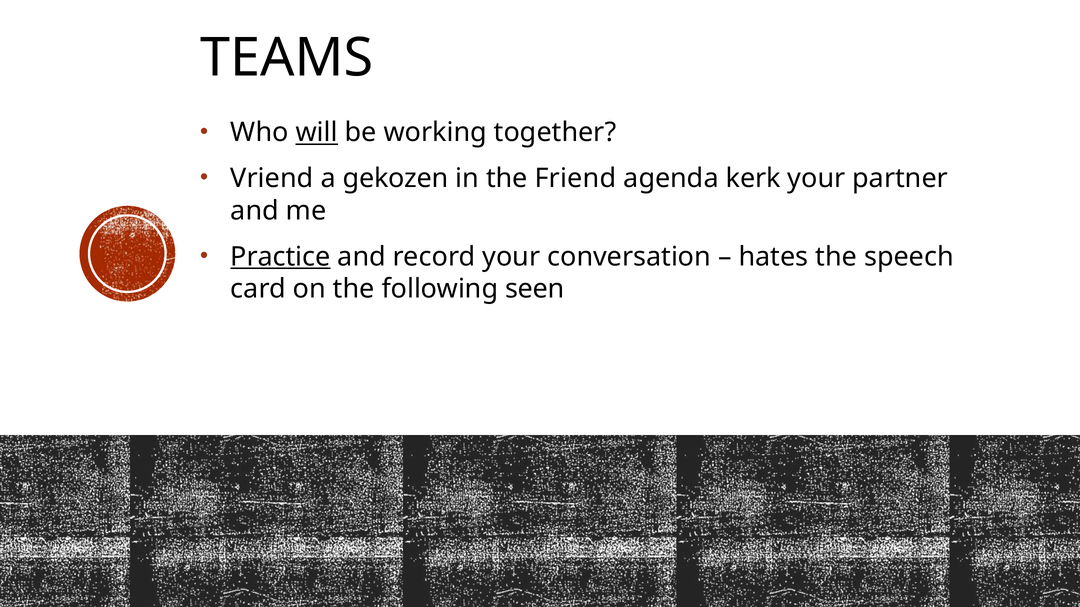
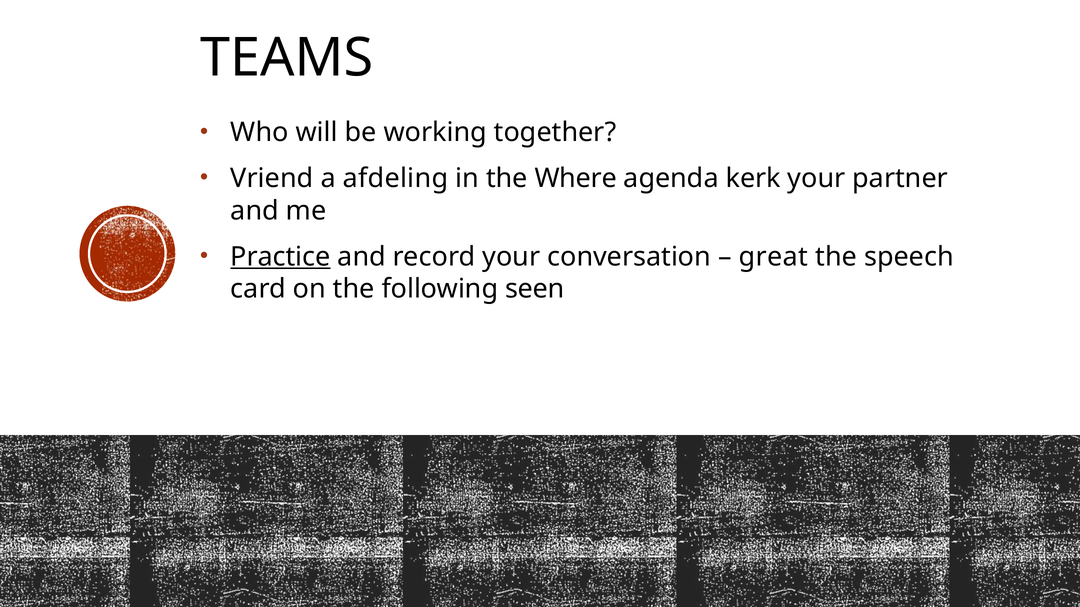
will underline: present -> none (317, 133)
gekozen: gekozen -> afdeling (395, 179)
Friend: Friend -> Where (576, 179)
hates: hates -> great (773, 257)
